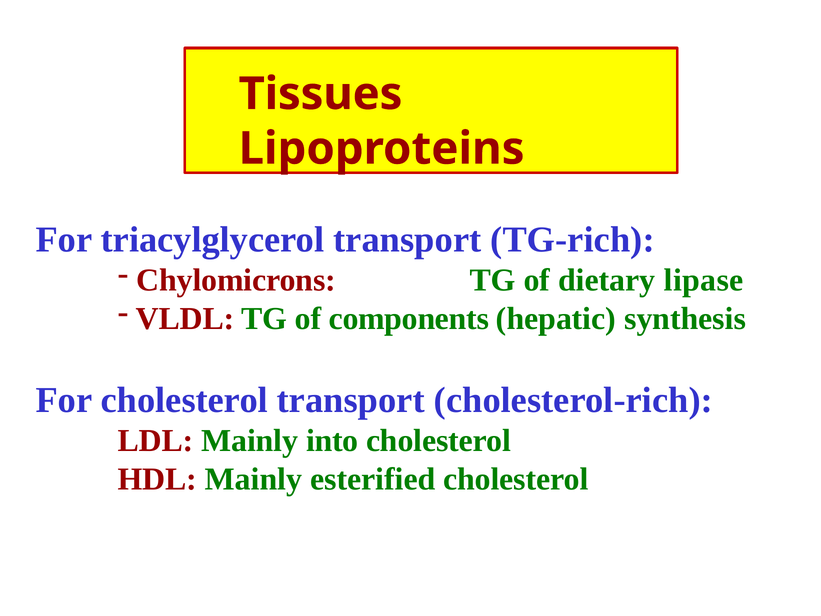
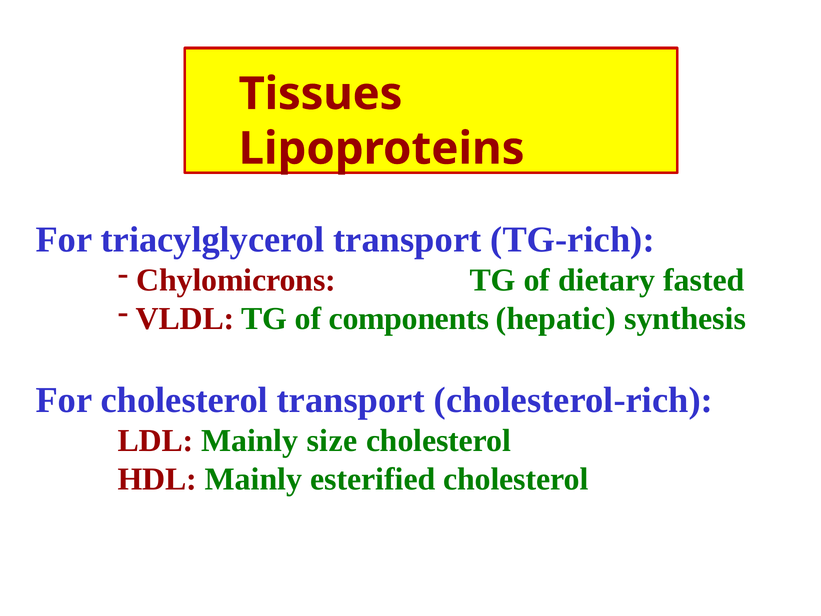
lipase: lipase -> fasted (704, 280)
into: into -> size (332, 441)
